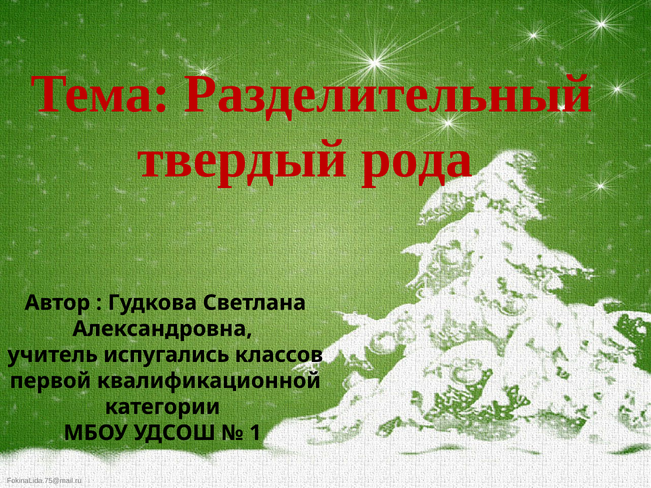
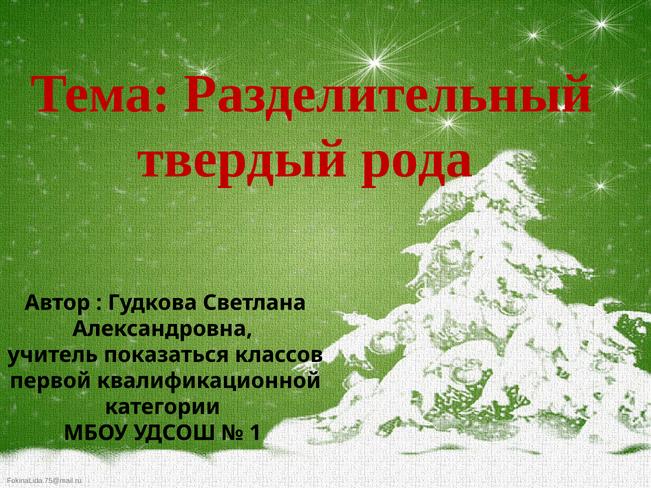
испугались: испугались -> показаться (166, 355)
